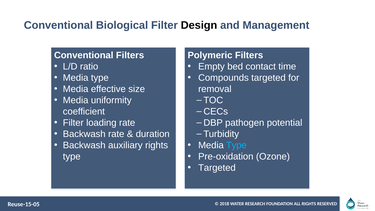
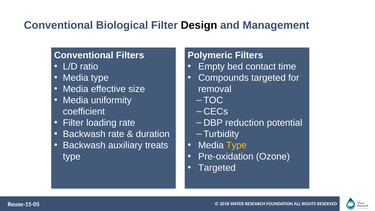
pathogen: pathogen -> reduction (245, 123)
auxiliary rights: rights -> treats (157, 145)
Type colour: light blue -> yellow (236, 145)
